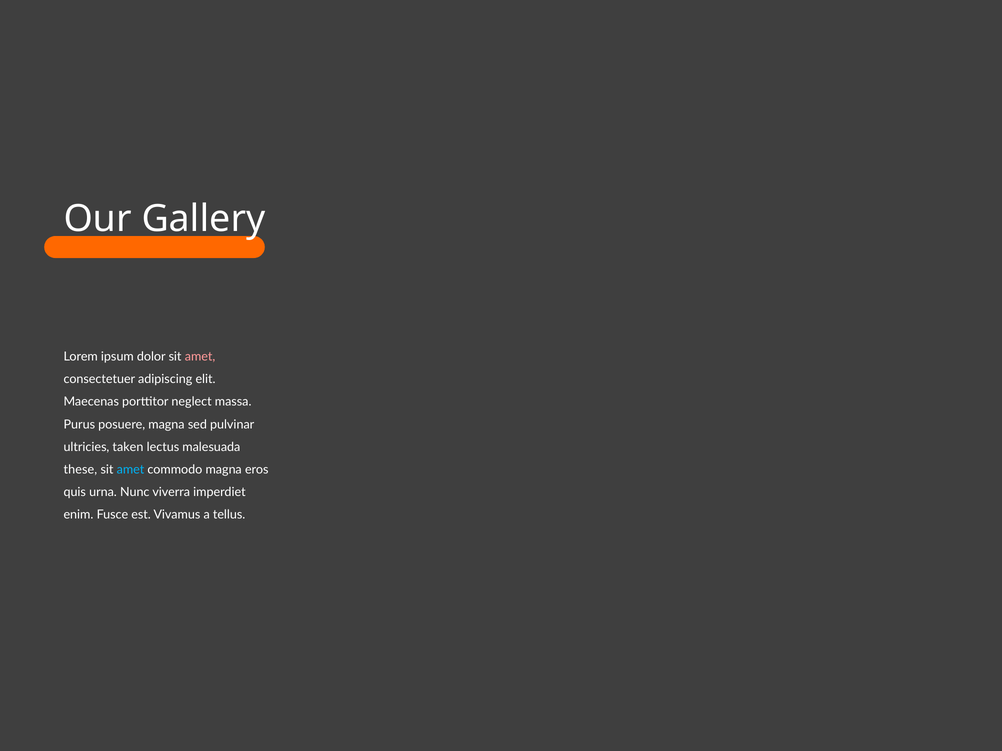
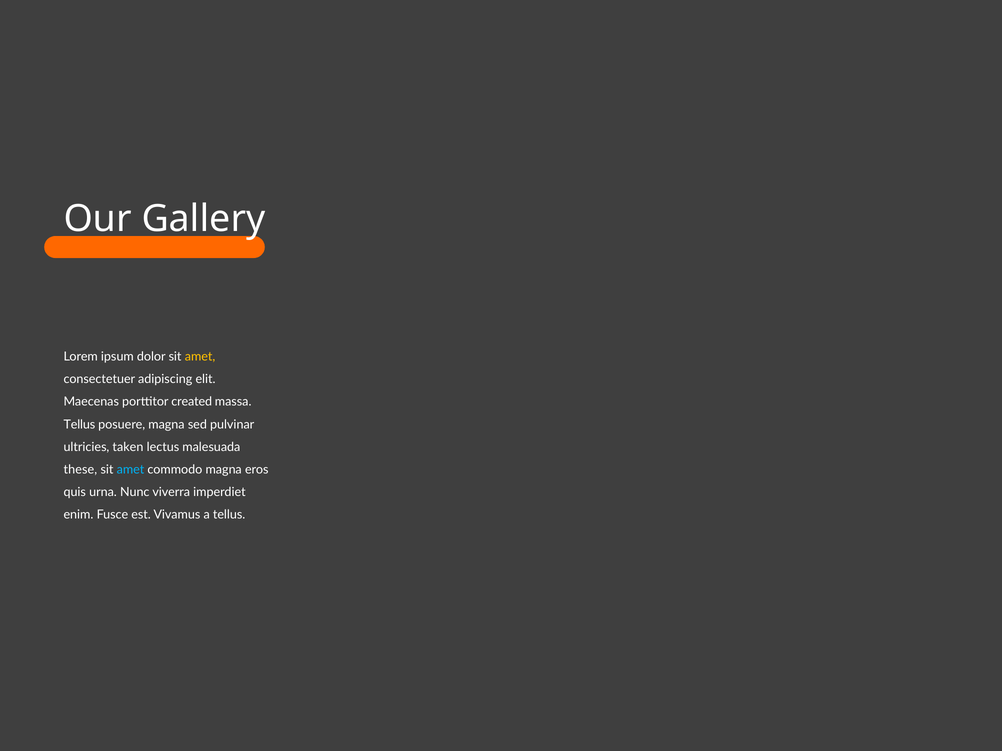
amet colour: pink -> yellow (200, 357)
neglect: neglect -> created (192, 402)
Purus: Purus -> Tellus (79, 425)
